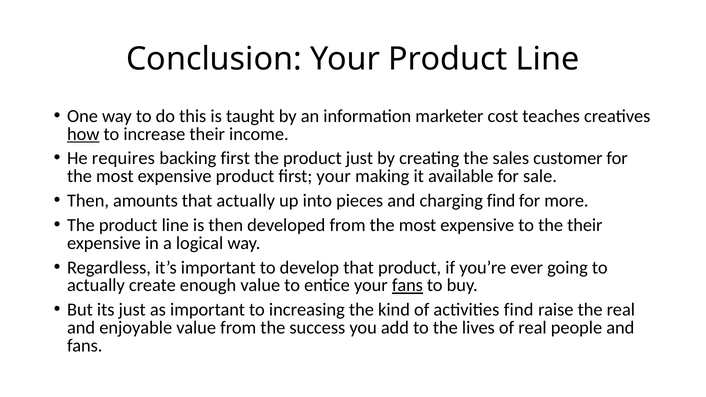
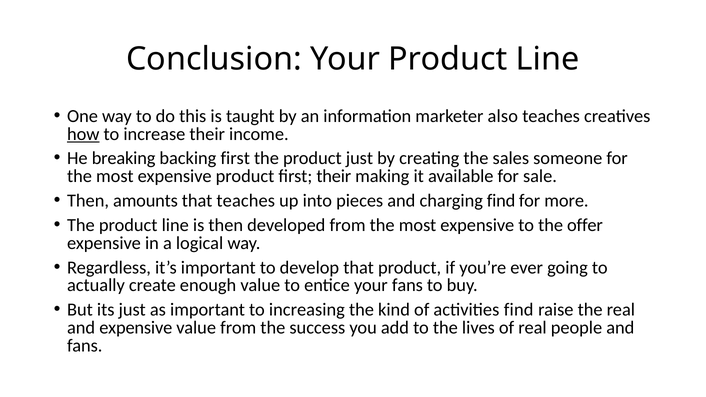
cost: cost -> also (503, 116)
requires: requires -> breaking (124, 158)
customer: customer -> someone (568, 158)
first your: your -> their (334, 176)
that actually: actually -> teaches (246, 201)
the their: their -> offer (585, 225)
fans underline: present -> none (407, 285)
and enjoyable: enjoyable -> expensive (136, 328)
